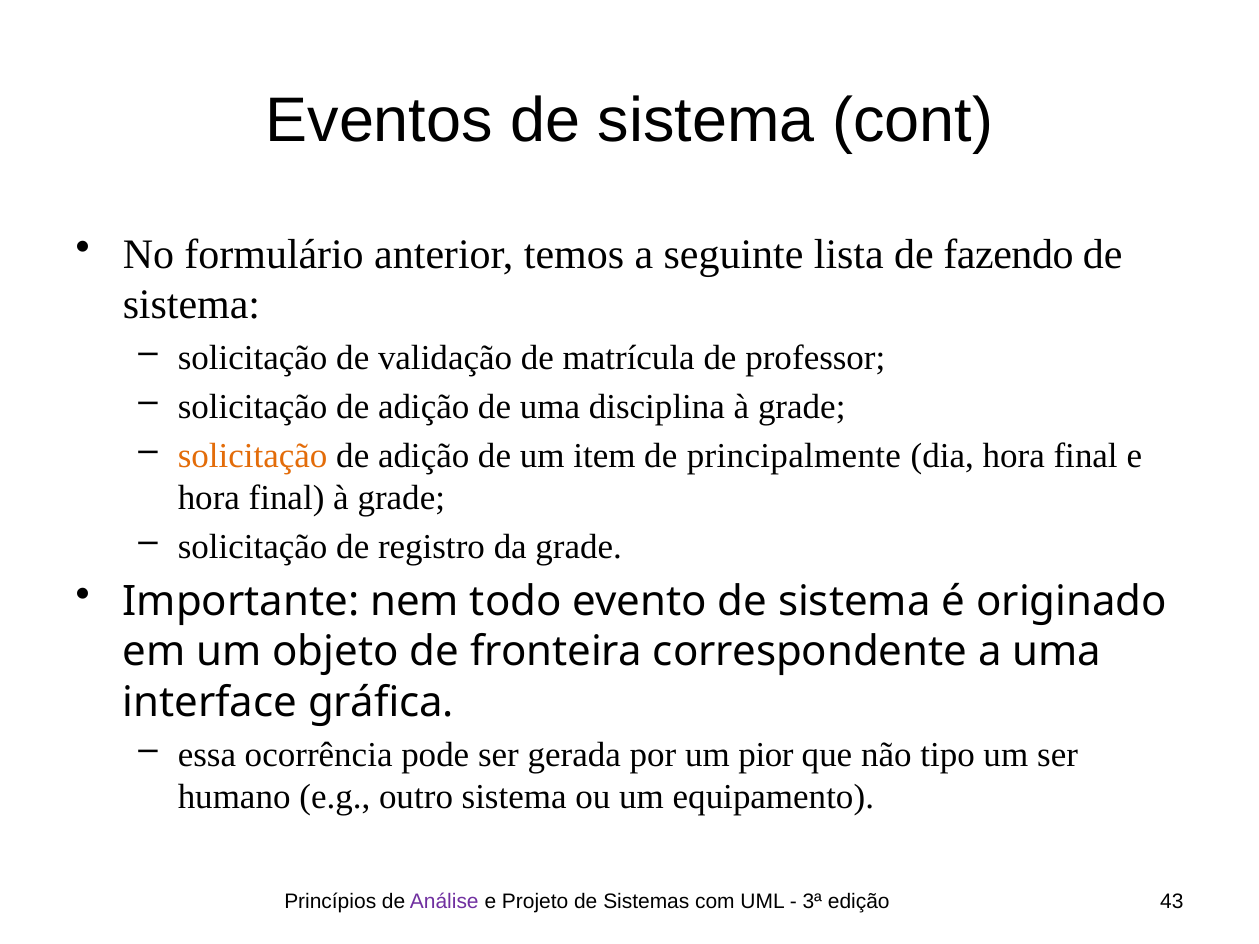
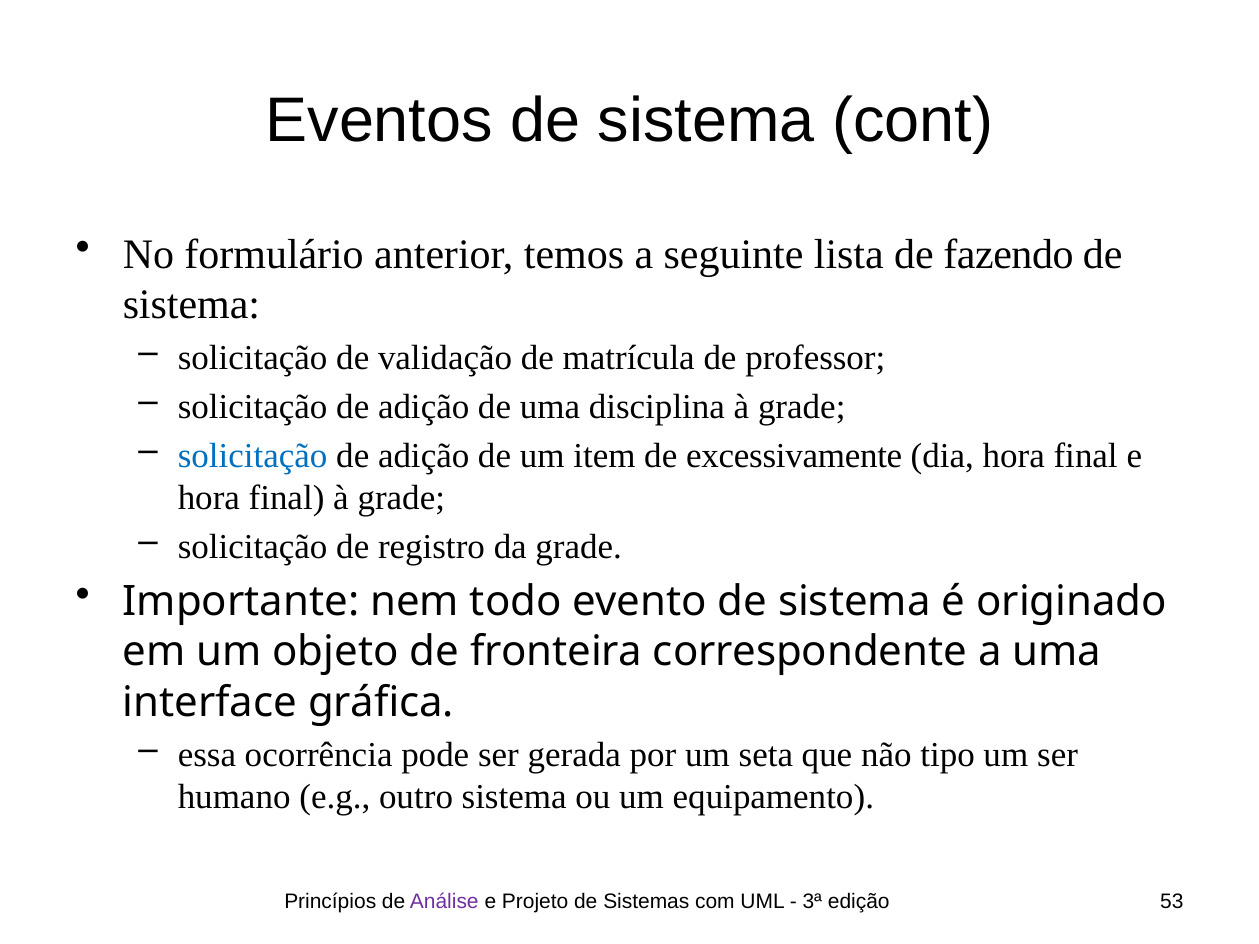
solicitação colour: orange -> blue (253, 456)
principalmente: principalmente -> excessivamente (794, 456)
pior: pior -> seta (766, 755)
43: 43 -> 53 (1172, 902)
